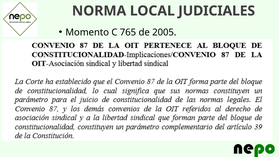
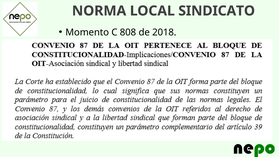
JUDICIALES: JUDICIALES -> SINDICATO (217, 11)
765: 765 -> 808 (128, 32)
2005: 2005 -> 2018 (164, 32)
